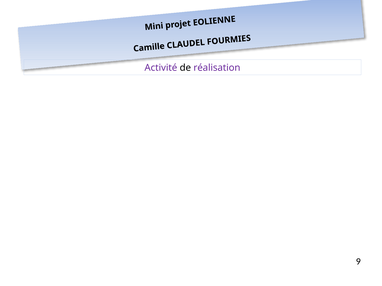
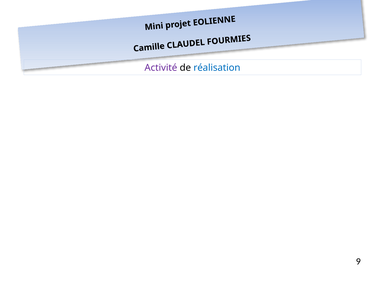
réalisation colour: purple -> blue (217, 68)
